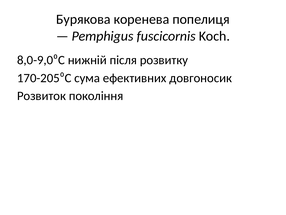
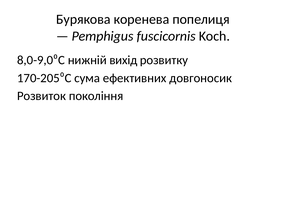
після: після -> вихід (123, 60)
